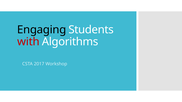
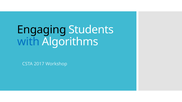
with colour: red -> blue (28, 42)
